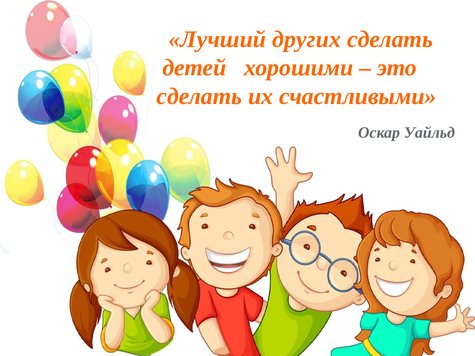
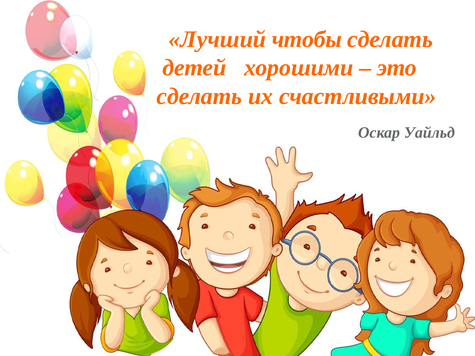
других: других -> чтобы (307, 39)
